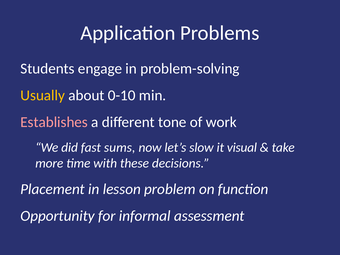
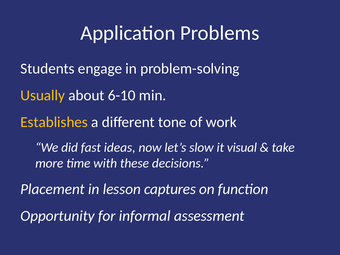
0-10: 0-10 -> 6-10 (122, 95)
Establishes colour: pink -> yellow (54, 122)
sums: sums -> ideas (120, 147)
problem: problem -> captures (170, 189)
